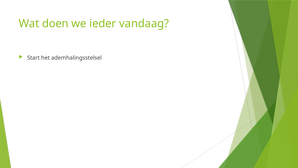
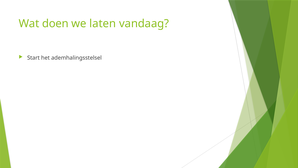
ieder: ieder -> laten (103, 24)
